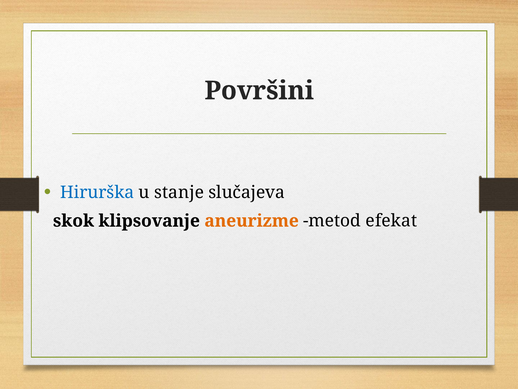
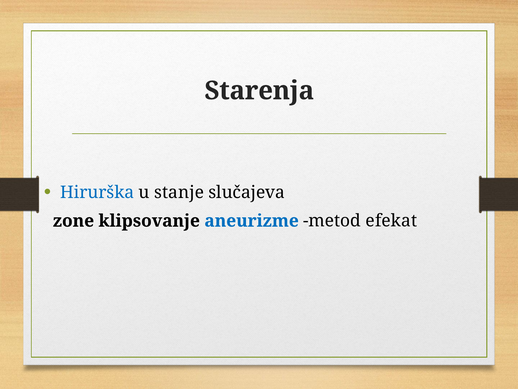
Površini: Površini -> Starenja (259, 91)
skok: skok -> zone (74, 221)
aneurizme colour: orange -> blue (252, 221)
